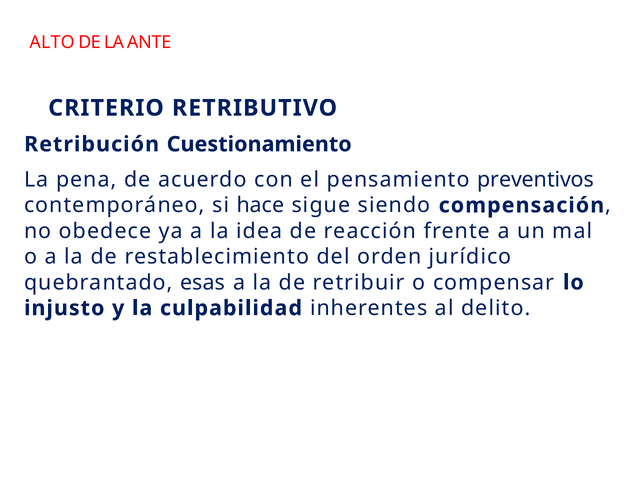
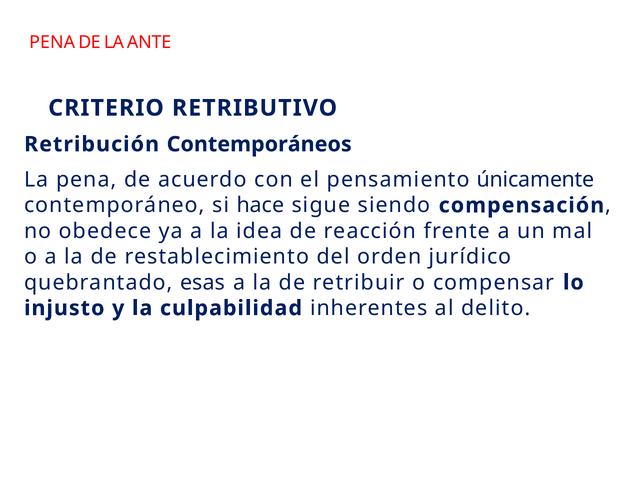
ALTO: ALTO -> PENA (52, 42)
Cuestionamiento: Cuestionamiento -> Contemporáneos (259, 144)
preventivos: preventivos -> únicamente (536, 180)
